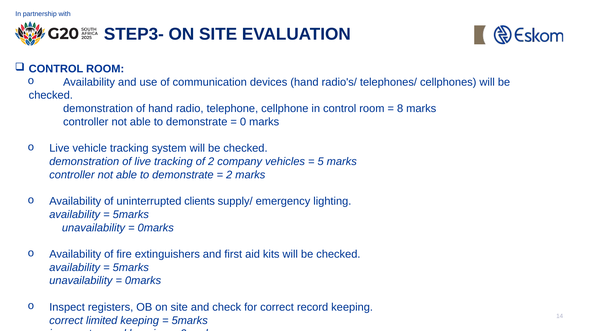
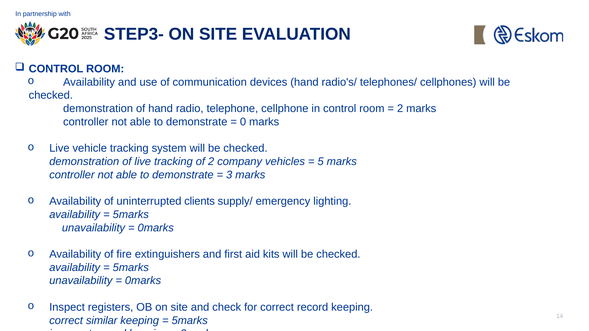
8: 8 -> 2 (400, 109)
2: 2 -> 3 (229, 175)
limited: limited -> similar (102, 321)
